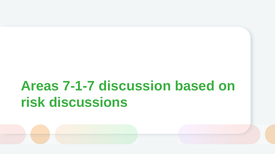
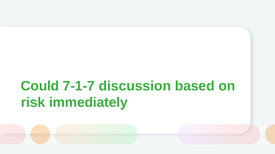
Areas: Areas -> Could (40, 86)
discussions: discussions -> immediately (88, 103)
